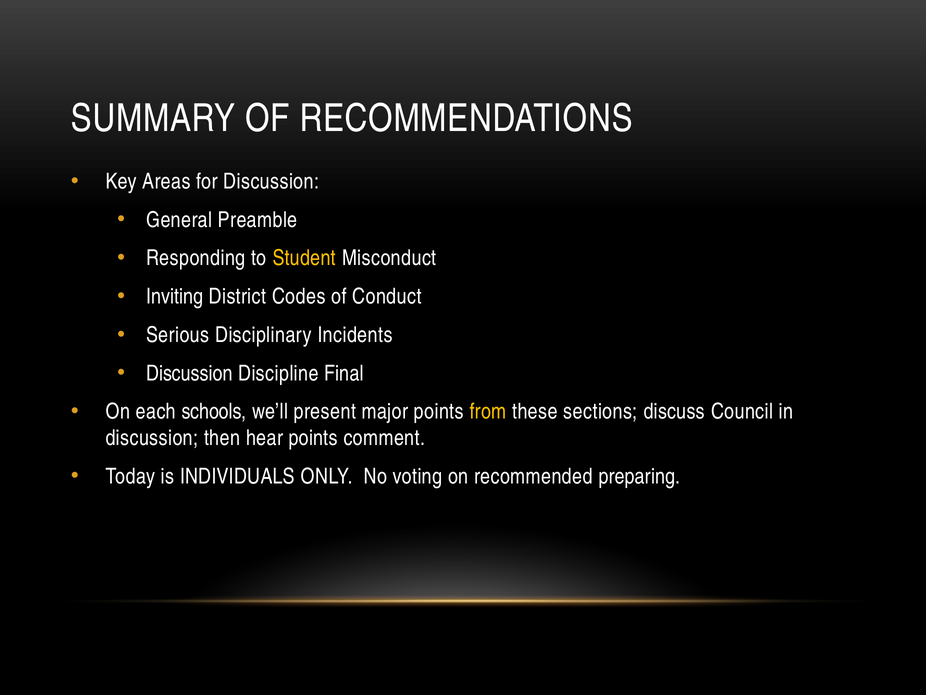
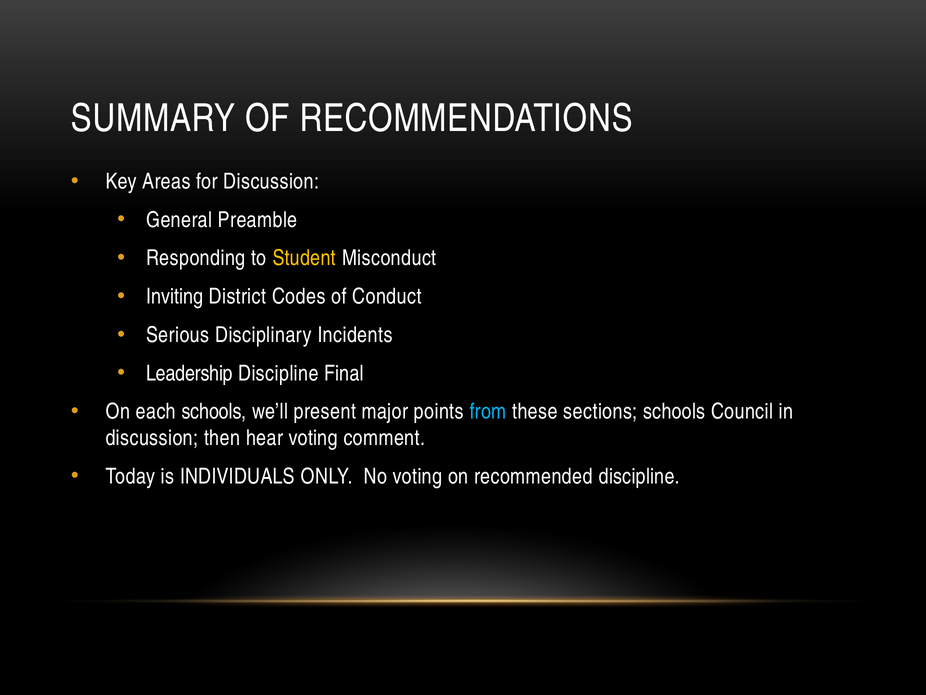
Discussion: Discussion -> Leadership (189, 373)
from colour: yellow -> light blue (488, 411)
sections discuss: discuss -> schools (674, 411)
hear points: points -> voting (313, 438)
recommended preparing: preparing -> discipline (639, 476)
